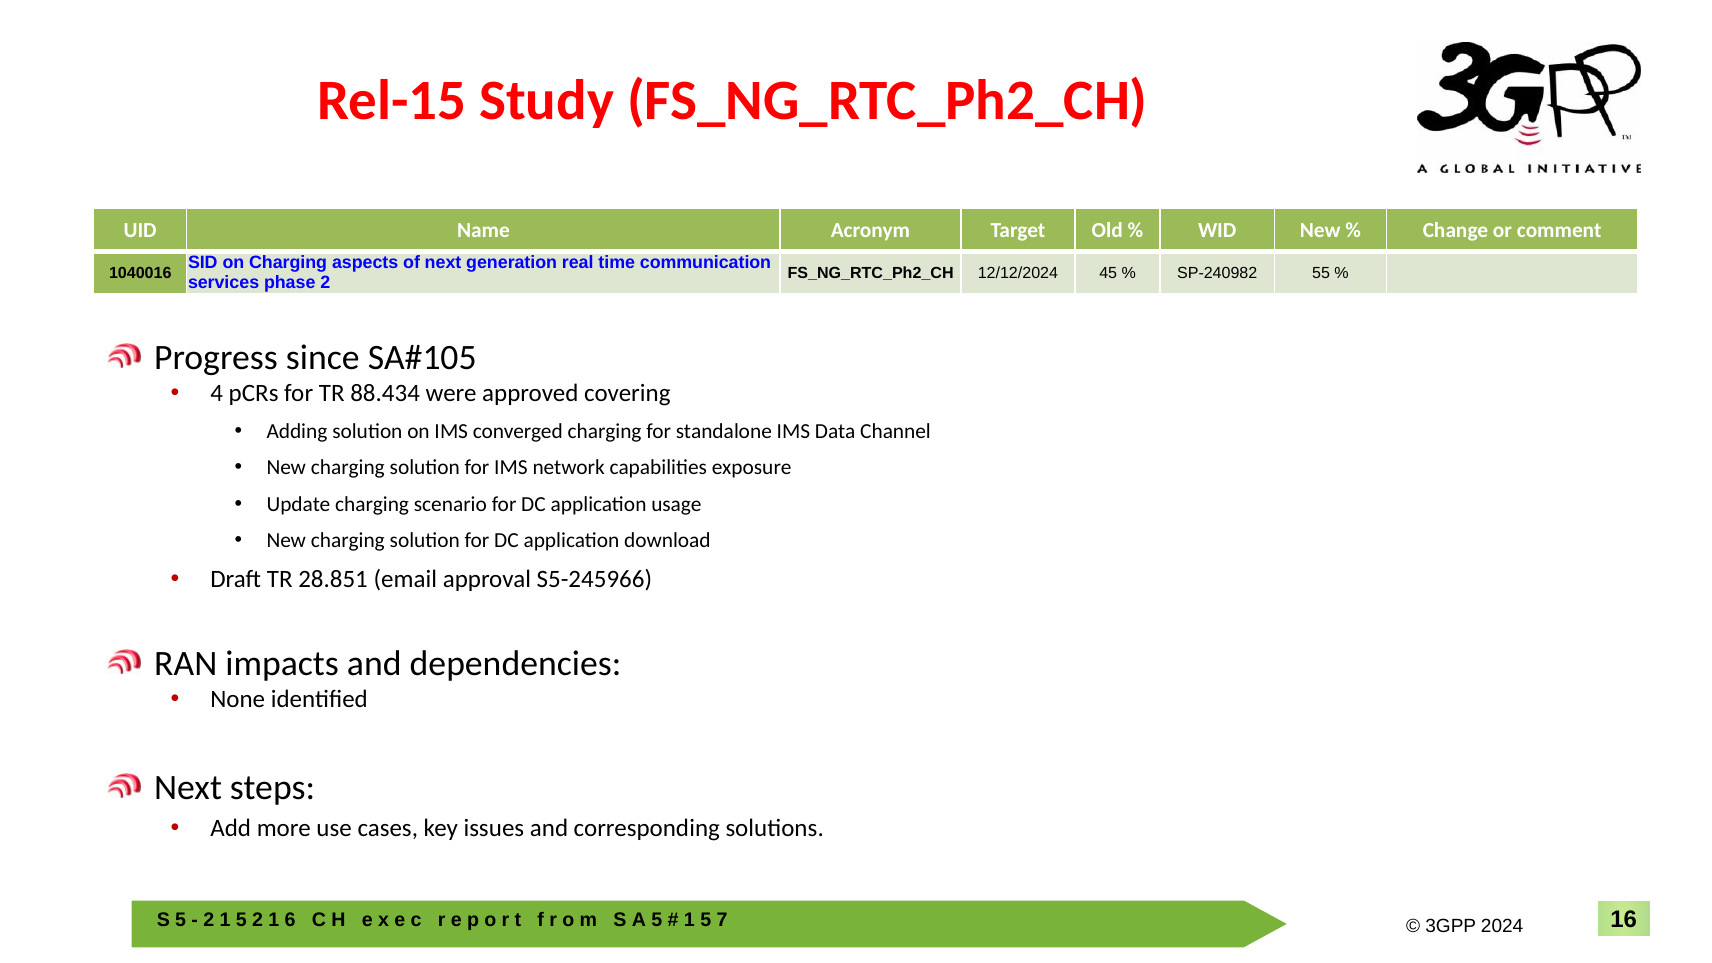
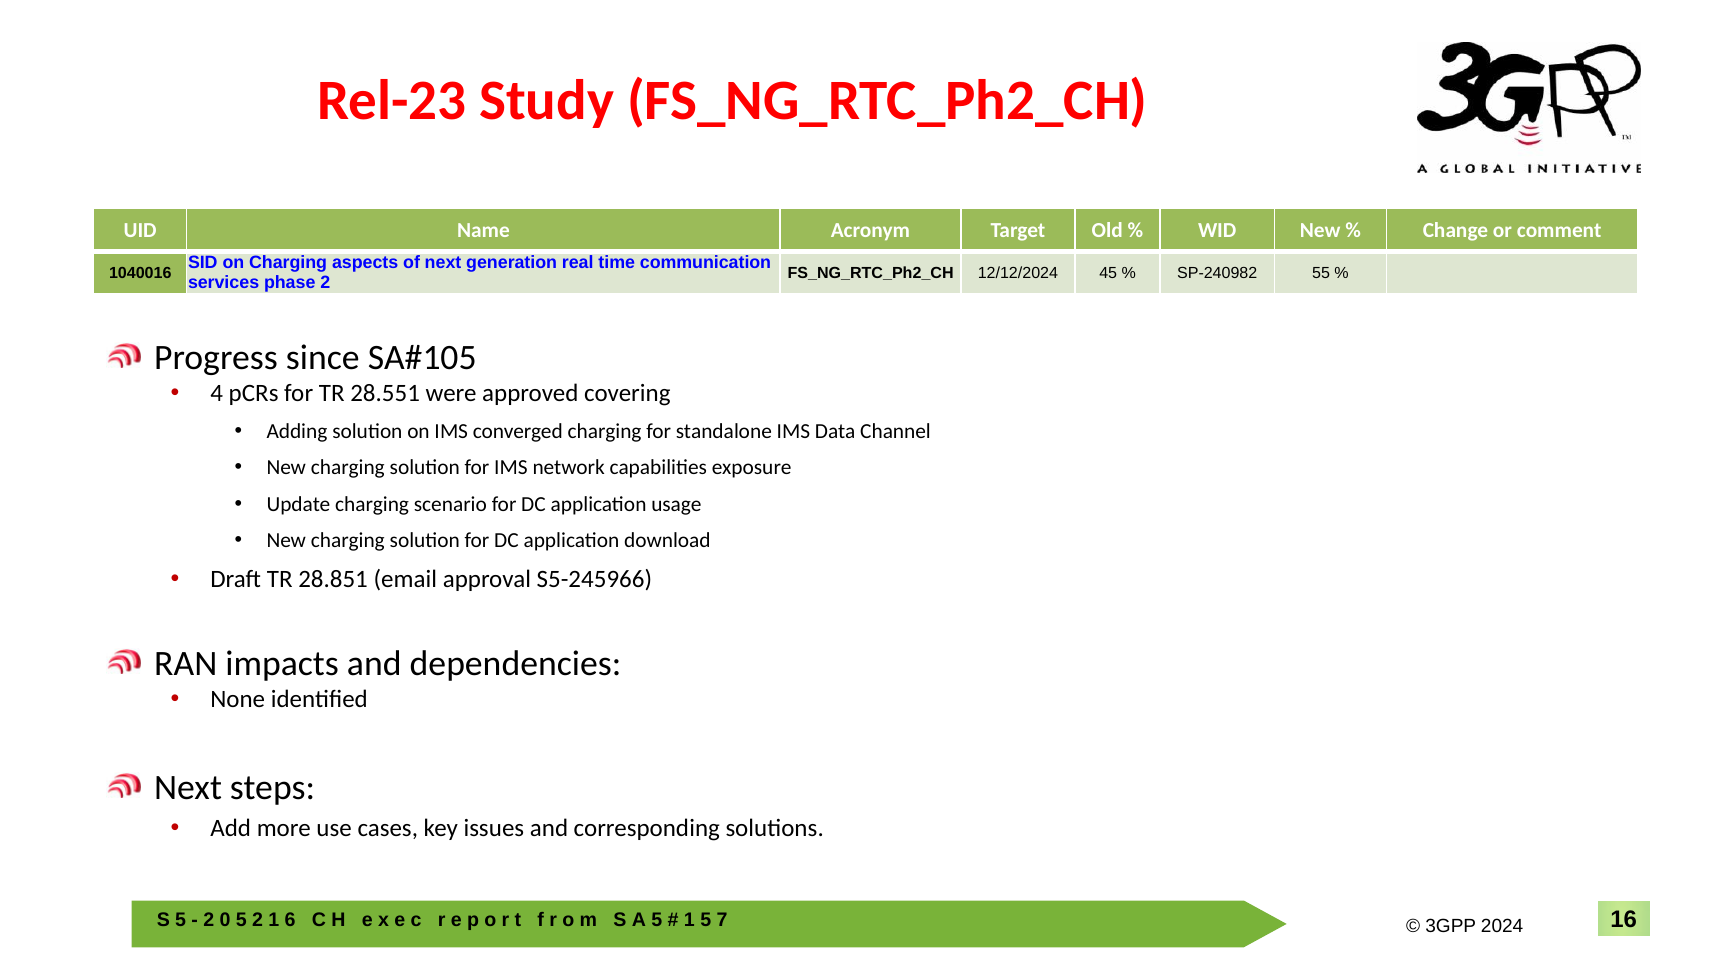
Rel-15: Rel-15 -> Rel-23 (392, 101)
88.434: 88.434 -> 28.551 (385, 393)
1: 1 -> 0 (225, 920)
